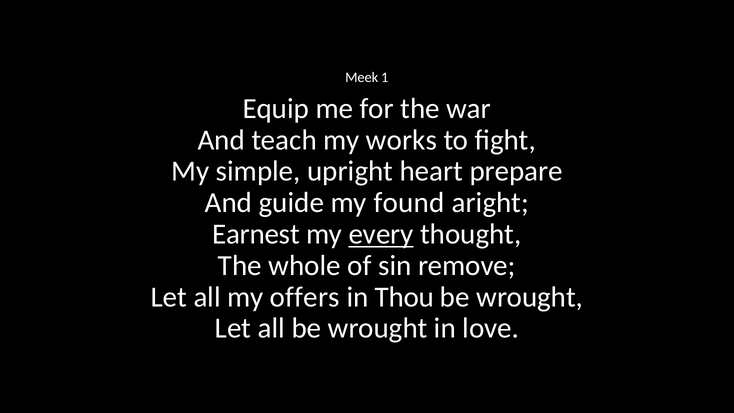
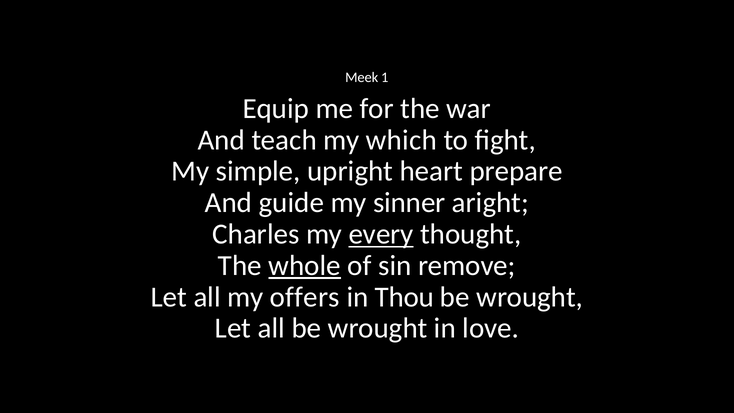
works: works -> which (401, 140)
found: found -> sinner (409, 203)
Earnest: Earnest -> Charles (256, 234)
whole underline: none -> present (305, 265)
